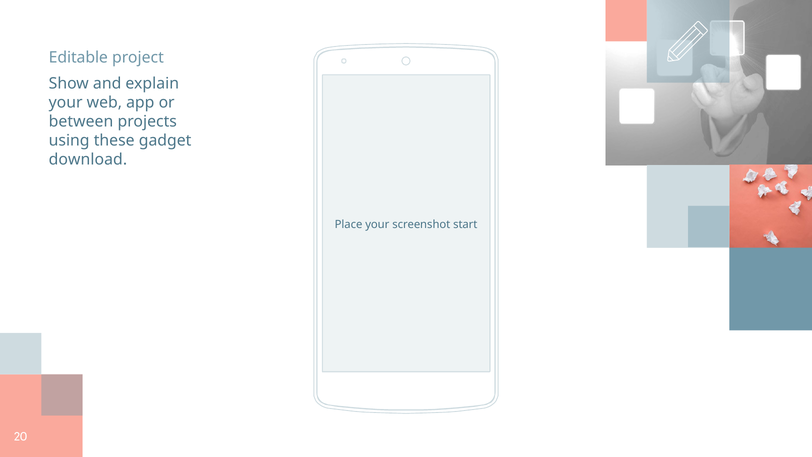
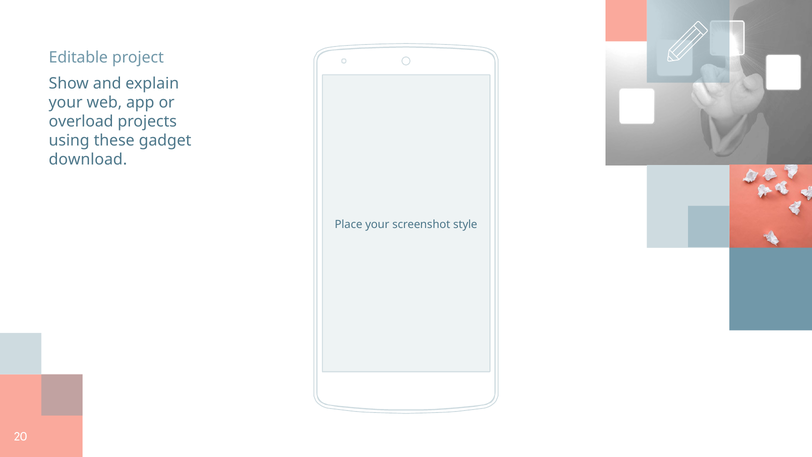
between: between -> overload (81, 121)
start: start -> style (465, 224)
